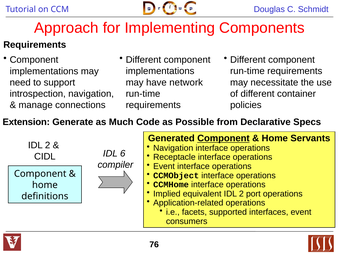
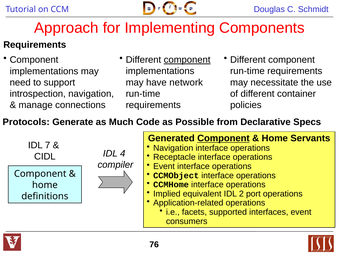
component underline: none -> present (187, 60)
Extension: Extension -> Protocols (26, 122)
2: 2 -> 7 (48, 145)
6: 6 -> 4 (123, 154)
